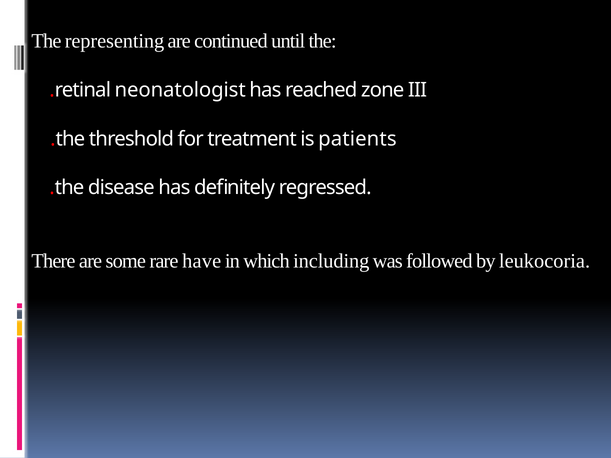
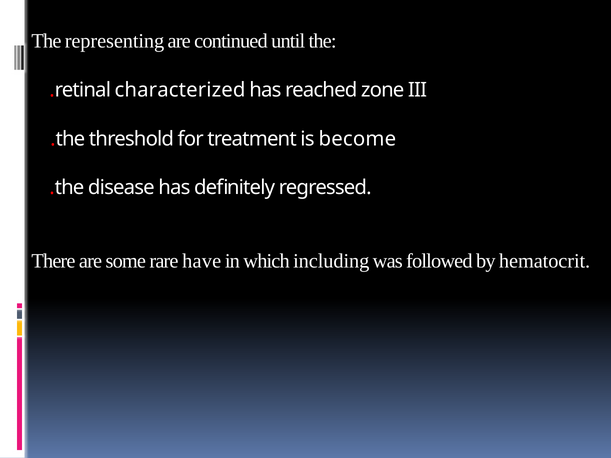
neonatologist: neonatologist -> characterized (180, 90)
patients: patients -> become (357, 139)
leukocoria: leukocoria -> hematocrit (545, 261)
